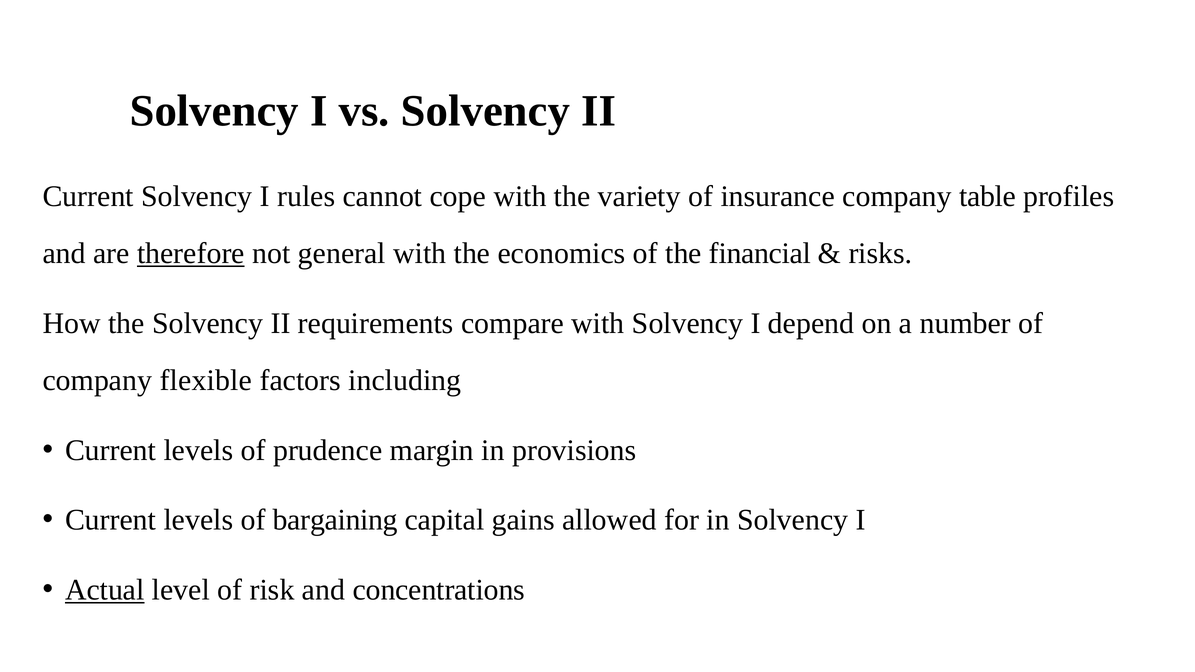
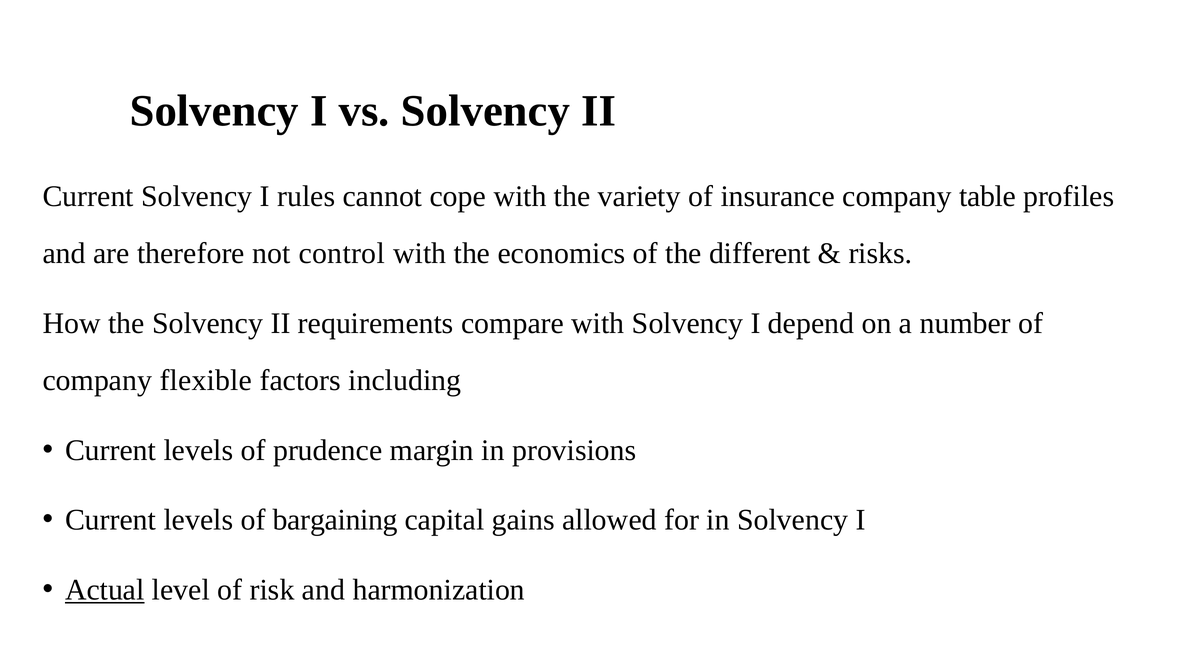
therefore underline: present -> none (191, 254)
general: general -> control (342, 254)
financial: financial -> different (760, 254)
concentrations: concentrations -> harmonization (439, 590)
